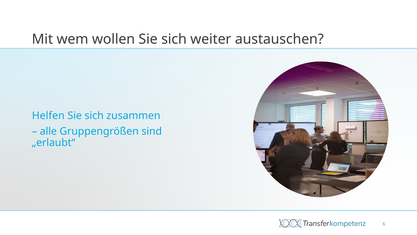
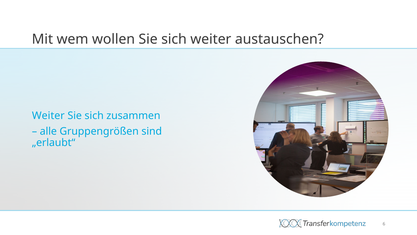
Helfen: Helfen -> Weiter (48, 116)
